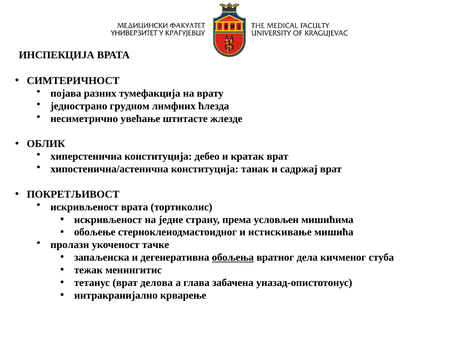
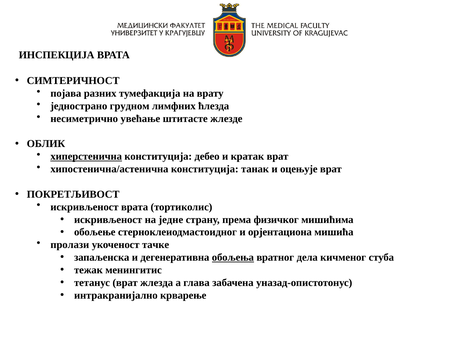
хиперстенична underline: none -> present (86, 156)
садржај: садржај -> оцењује (299, 169)
условљен: условљен -> физичког (276, 219)
истискивање: истискивање -> орјентациона (280, 232)
делова: делова -> жлезда (157, 282)
